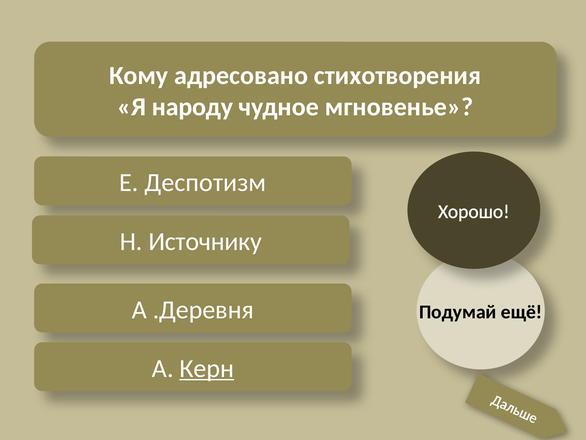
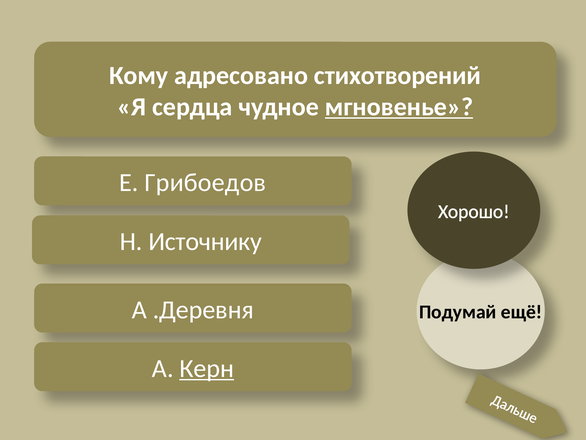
стихотворения: стихотворения -> стихотворений (398, 75)
народу: народу -> сердца (192, 107)
мгновенье underline: none -> present (399, 107)
Деспотизм: Деспотизм -> Грибоедов (205, 182)
